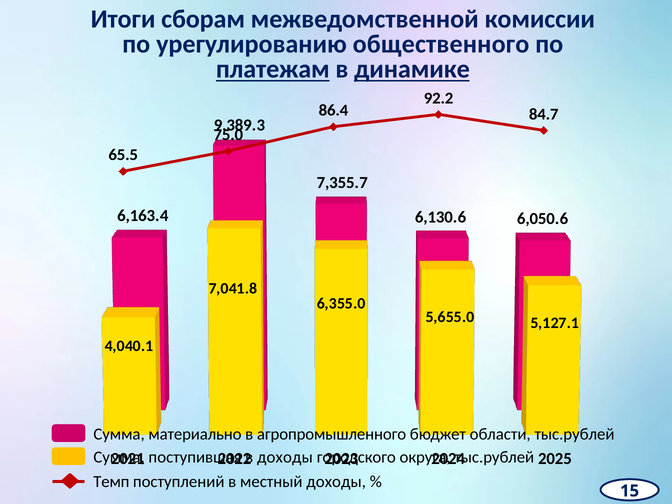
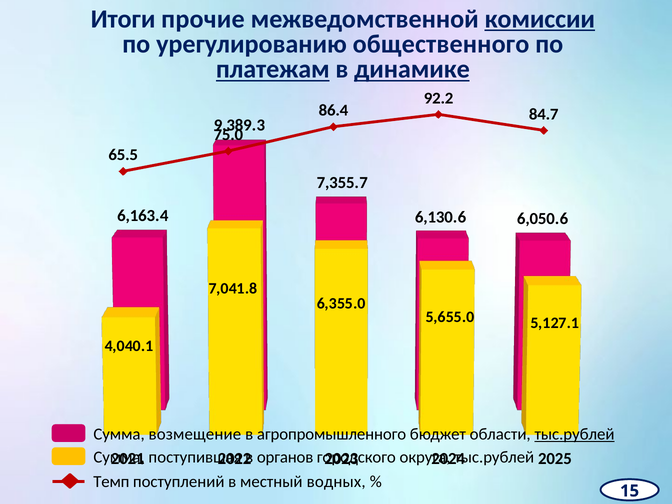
сборам: сборам -> прочие (203, 19)
комиссии underline: none -> present (540, 19)
материально: материально -> возмещение (195, 434)
тыс.рублей underline: none -> present (575, 434)
доходы: доходы -> органов (285, 457)
местный доходы: доходы -> водных (336, 482)
